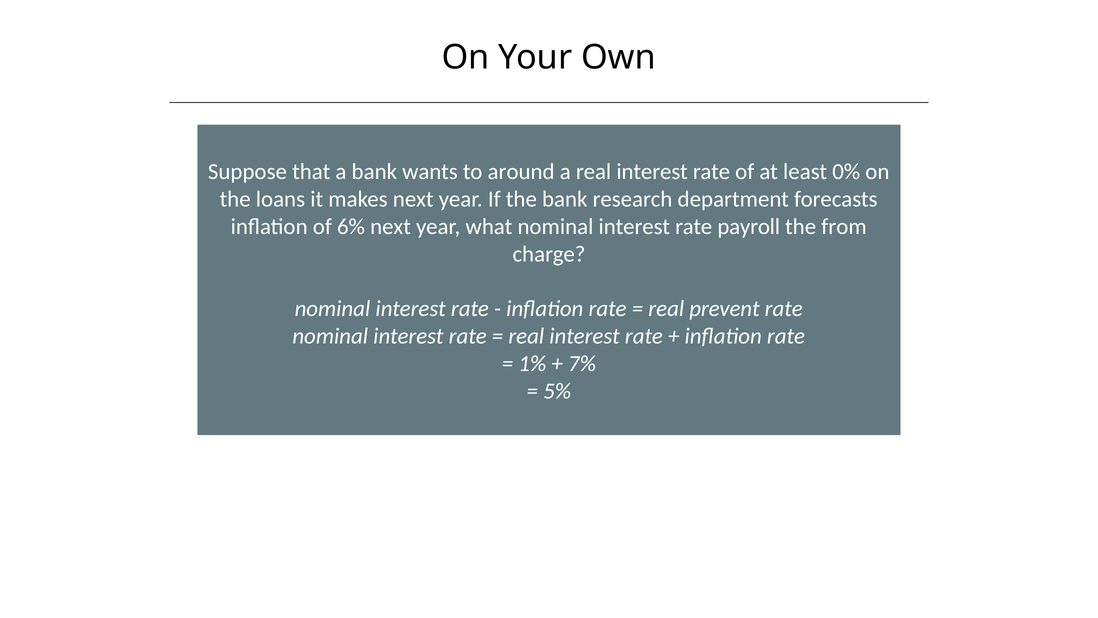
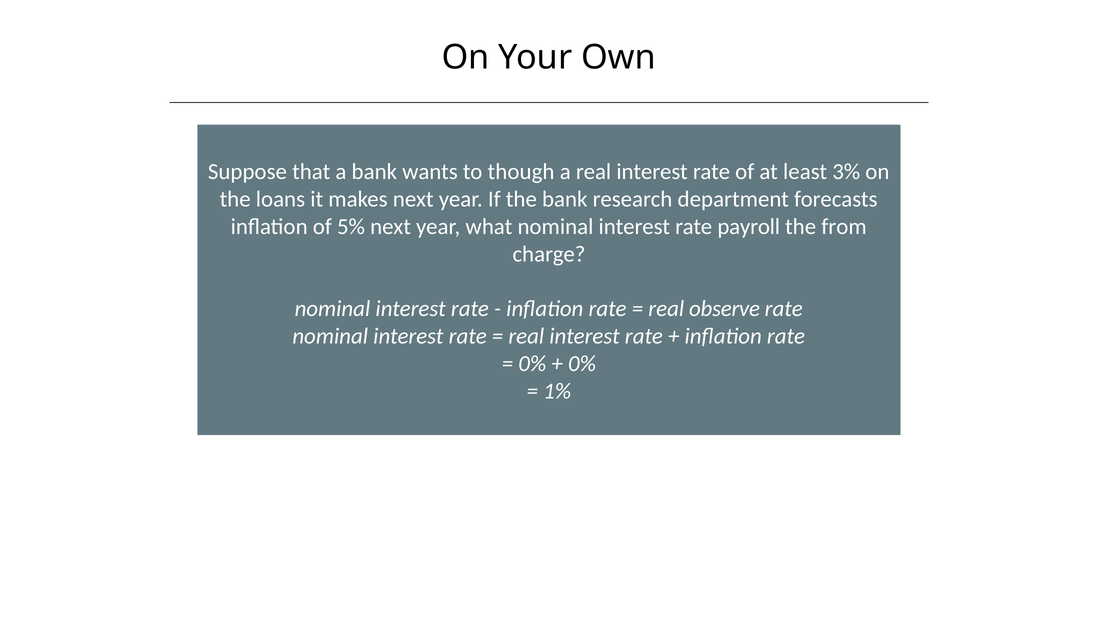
around: around -> though (521, 171)
0%: 0% -> 3% (846, 171)
6%: 6% -> 5% (351, 226)
prevent: prevent -> observe (725, 309)
1%: 1% -> 0% (532, 364)
7%: 7% -> 0% (582, 364)
5%: 5% -> 1% (557, 391)
